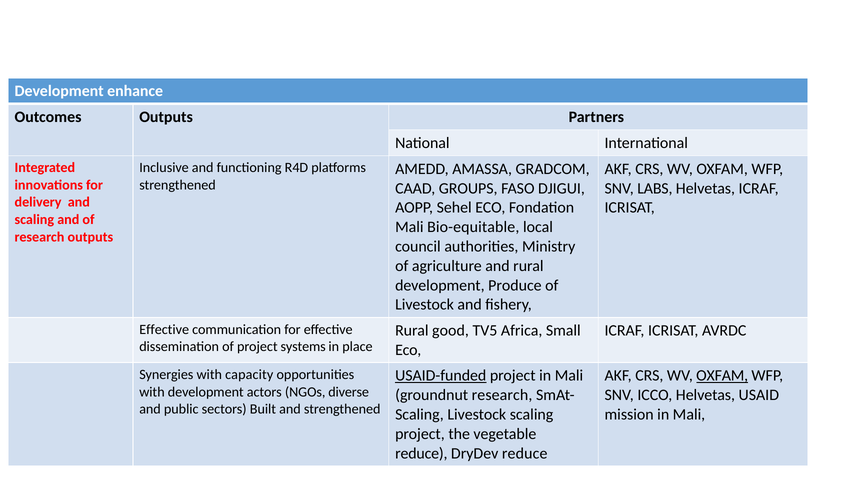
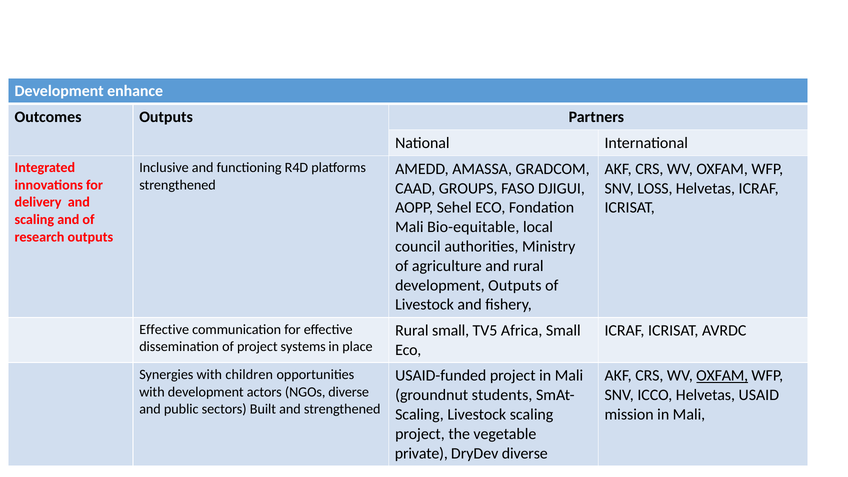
LABS: LABS -> LOSS (655, 188)
development Produce: Produce -> Outputs (515, 285)
Rural good: good -> small (451, 330)
capacity: capacity -> children (249, 375)
USAID-funded underline: present -> none (441, 376)
groundnut research: research -> students (502, 395)
reduce: reduce -> private (421, 453)
DryDev reduce: reduce -> diverse (525, 453)
